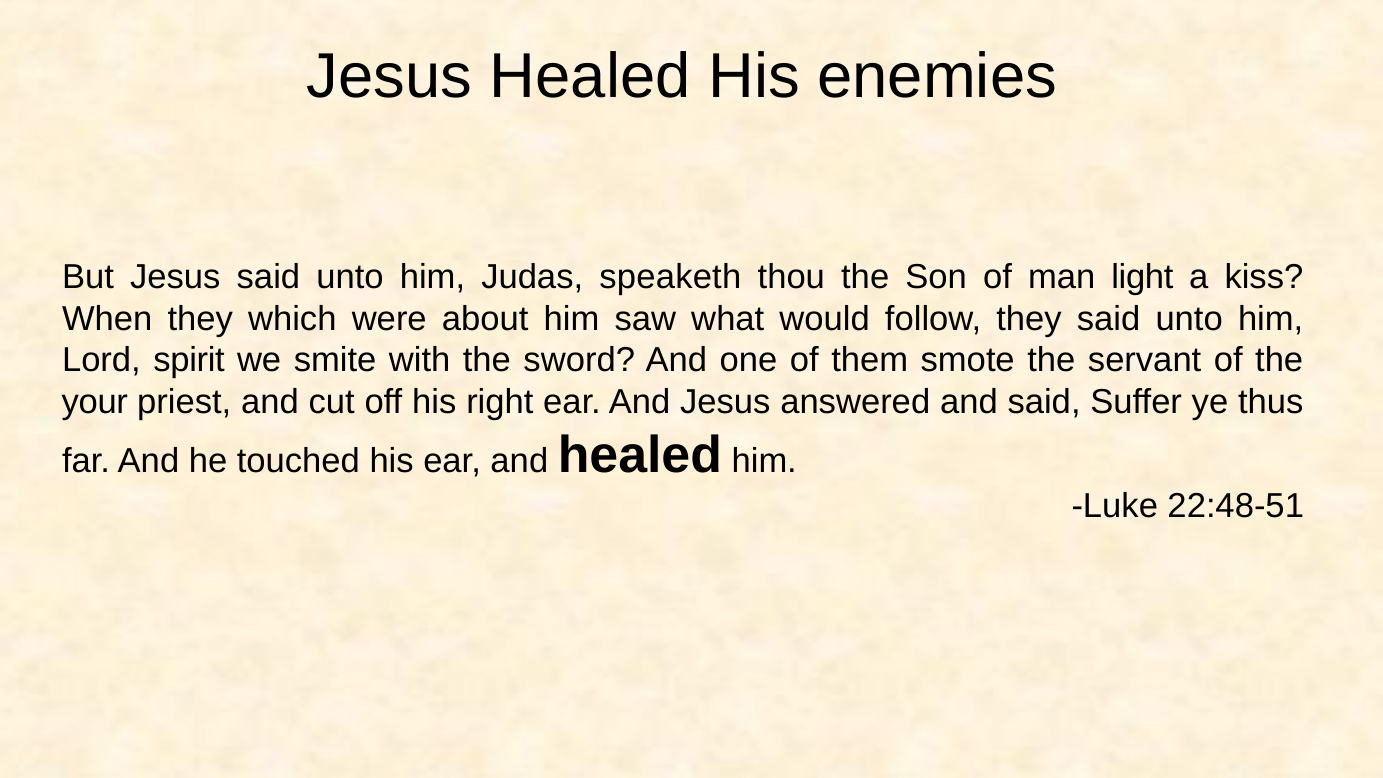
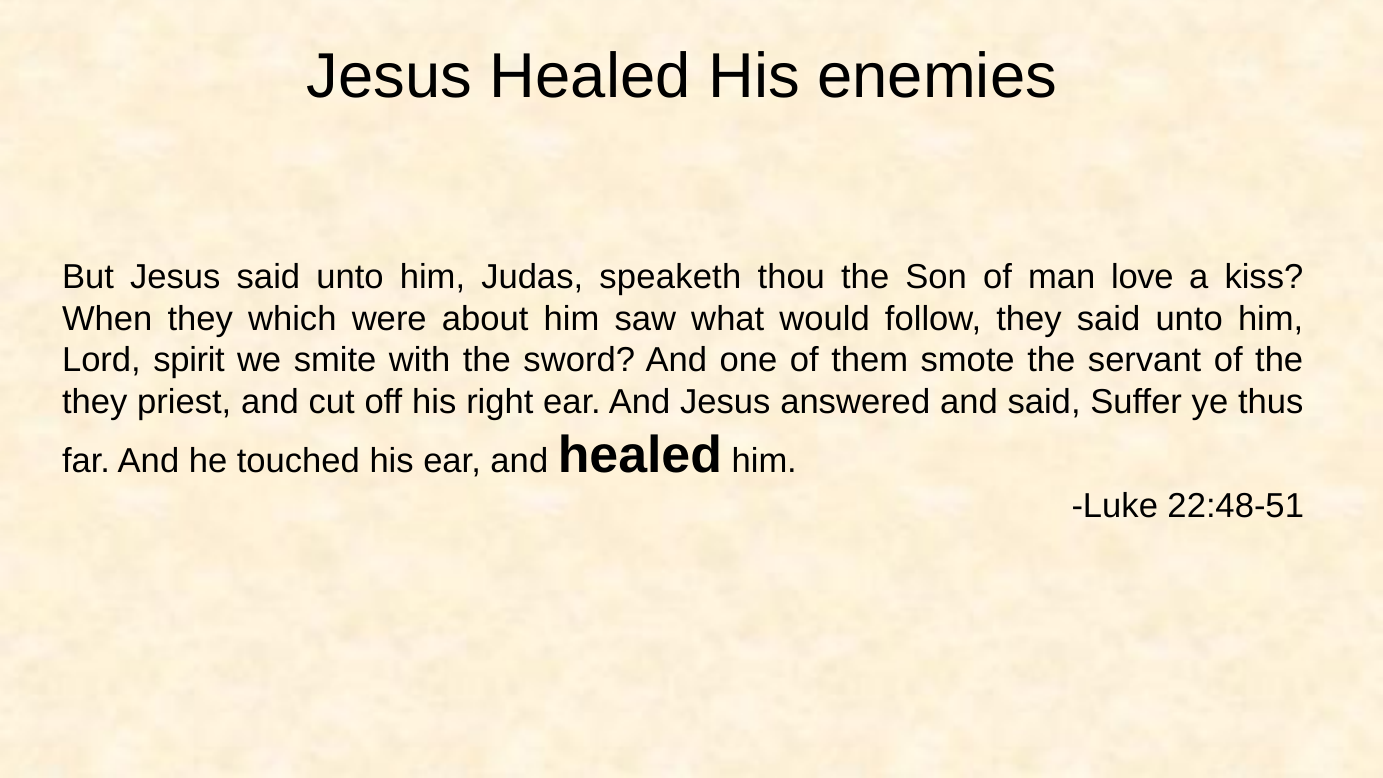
light: light -> love (1142, 277)
your: your -> they (95, 402)
